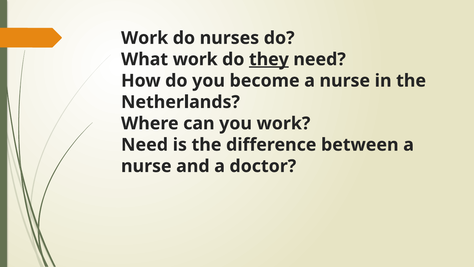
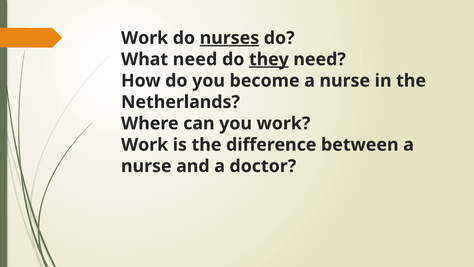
nurses underline: none -> present (229, 38)
What work: work -> need (195, 59)
Need: Need -> Work (145, 145)
